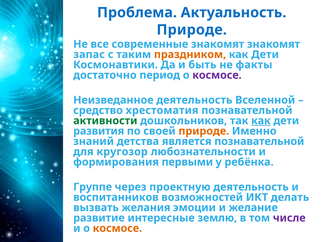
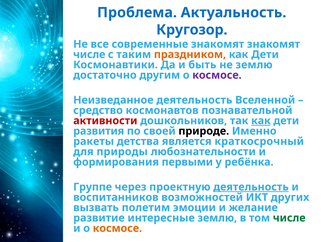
Природе: Природе -> Кругозор (192, 30)
запас: запас -> числе (89, 55)
не факты: факты -> землю (254, 65)
период: период -> другим (160, 75)
хрестоматия: хрестоматия -> космонавтов (162, 111)
активности colour: green -> red (105, 121)
природе colour: orange -> black (204, 131)
знаний: знаний -> ракеты (94, 142)
является познавательной: познавательной -> краткосрочный (259, 142)
кругозор: кругозор -> природы (122, 152)
деятельность underline: none -> present (251, 187)
делать: делать -> других (290, 197)
желания: желания -> полетим (146, 208)
числе colour: purple -> green (289, 218)
